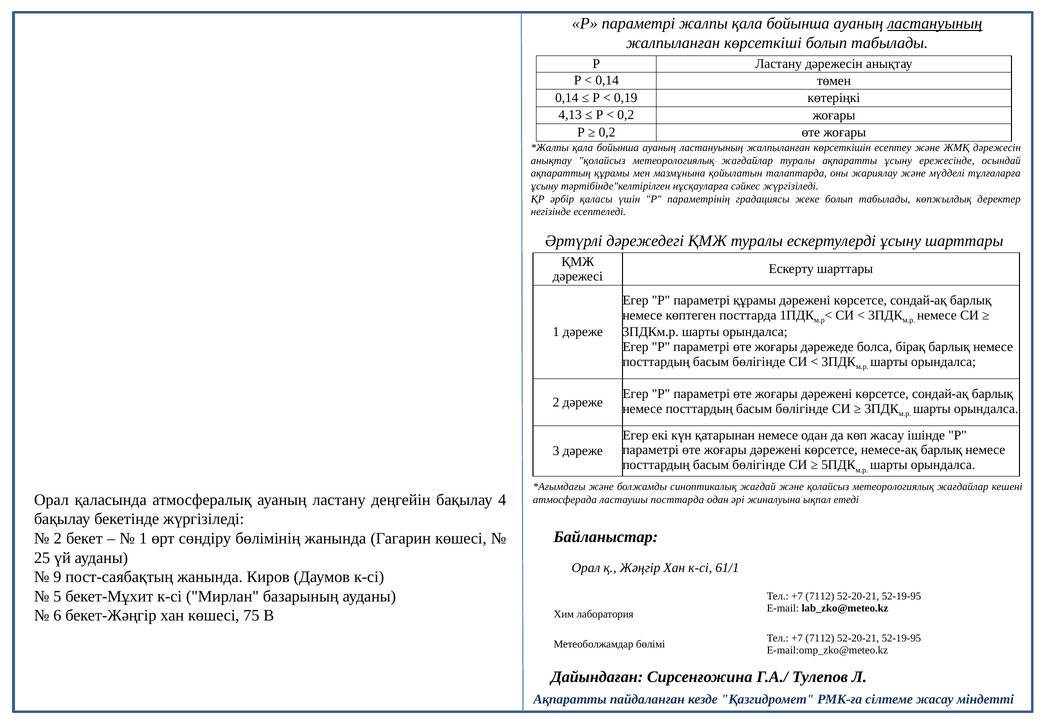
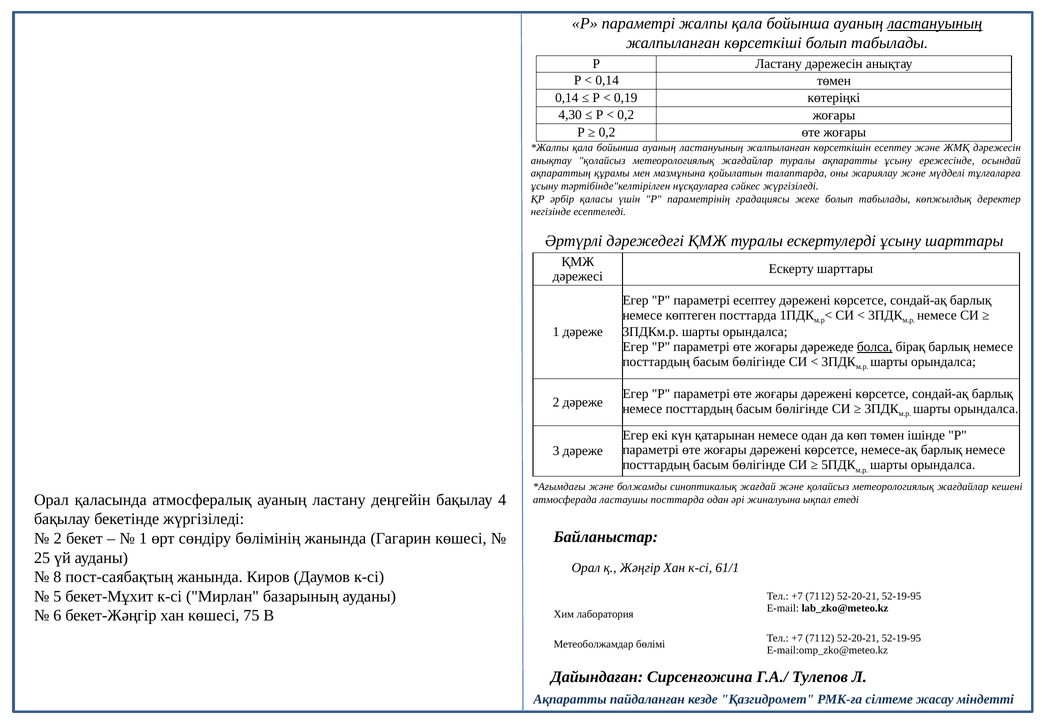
4,13: 4,13 -> 4,30 (570, 115)
параметрі құрамы: құрамы -> есептеу (755, 300)
болса underline: none -> present (875, 347)
көп жасау: жасау -> төмен (887, 435)
9: 9 -> 8 (57, 577)
